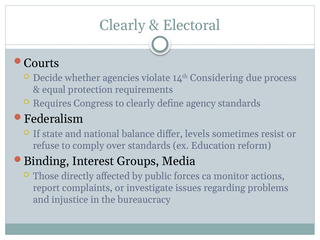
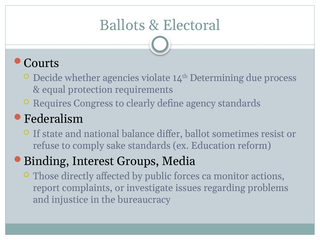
Clearly: Clearly -> Ballots (122, 25)
Considering: Considering -> Determining (217, 78)
levels: levels -> ballot (197, 134)
over: over -> sake (116, 146)
